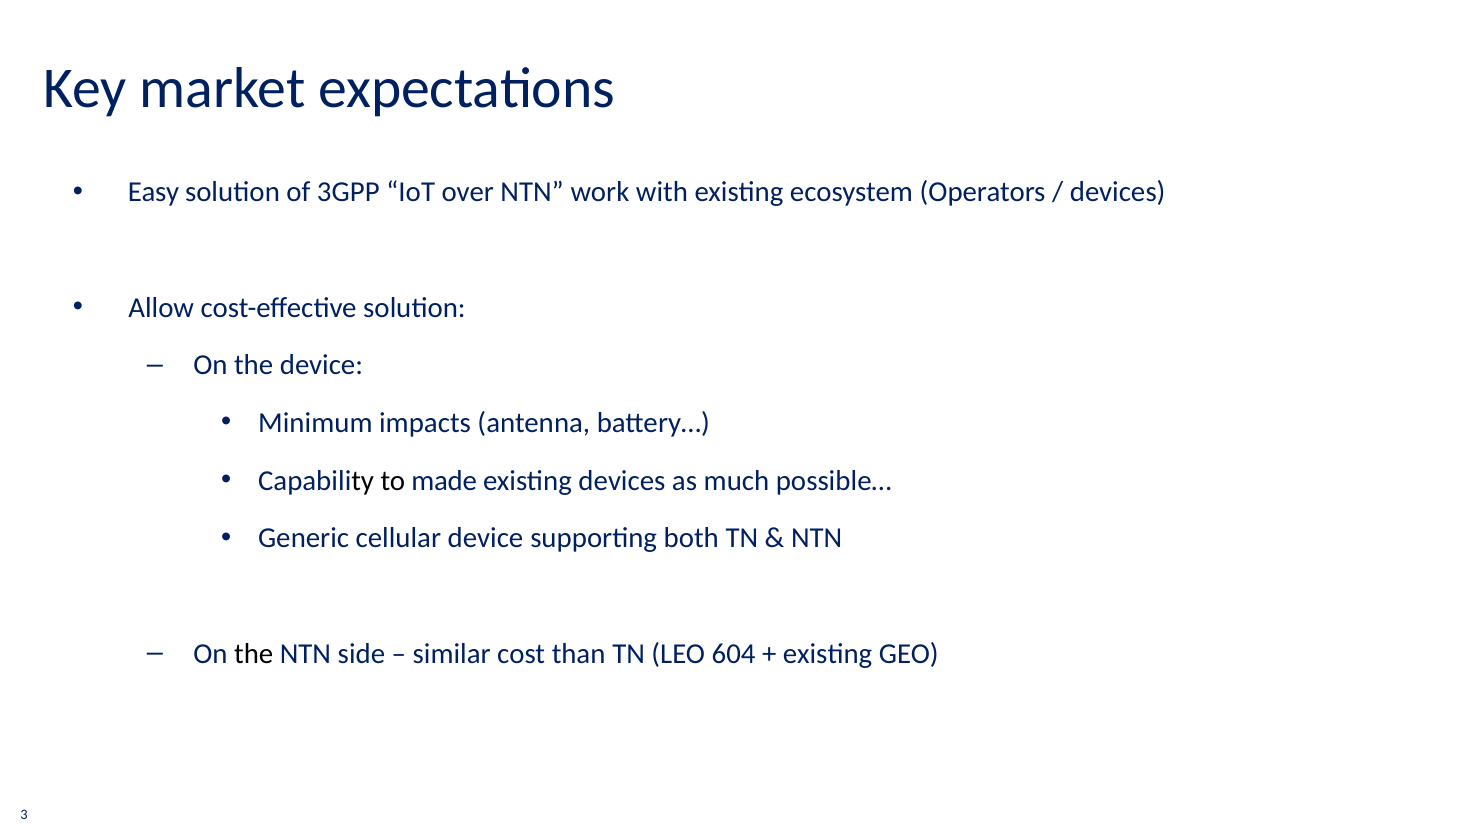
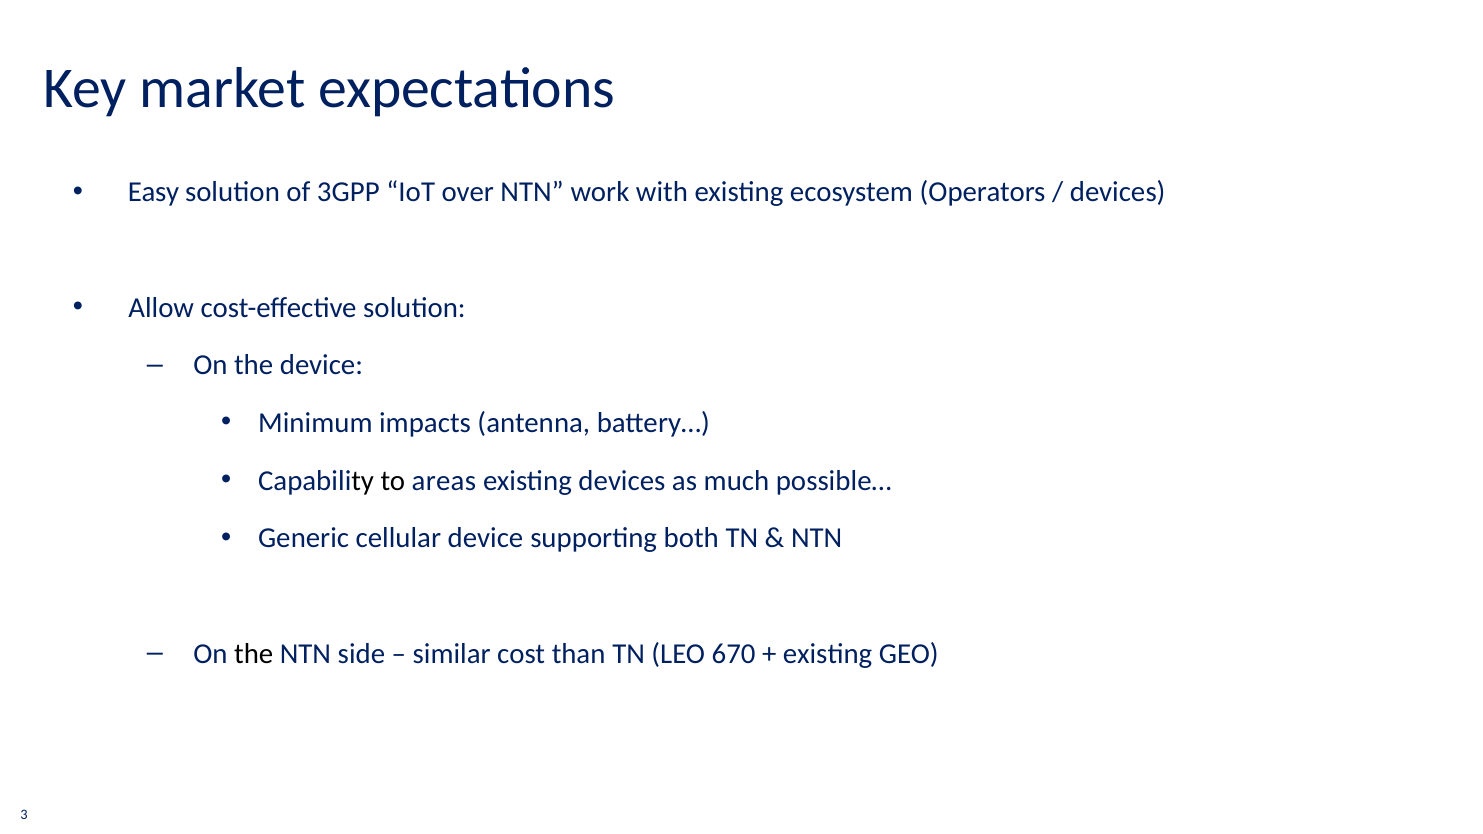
made: made -> areas (444, 481)
604: 604 -> 670 (734, 654)
